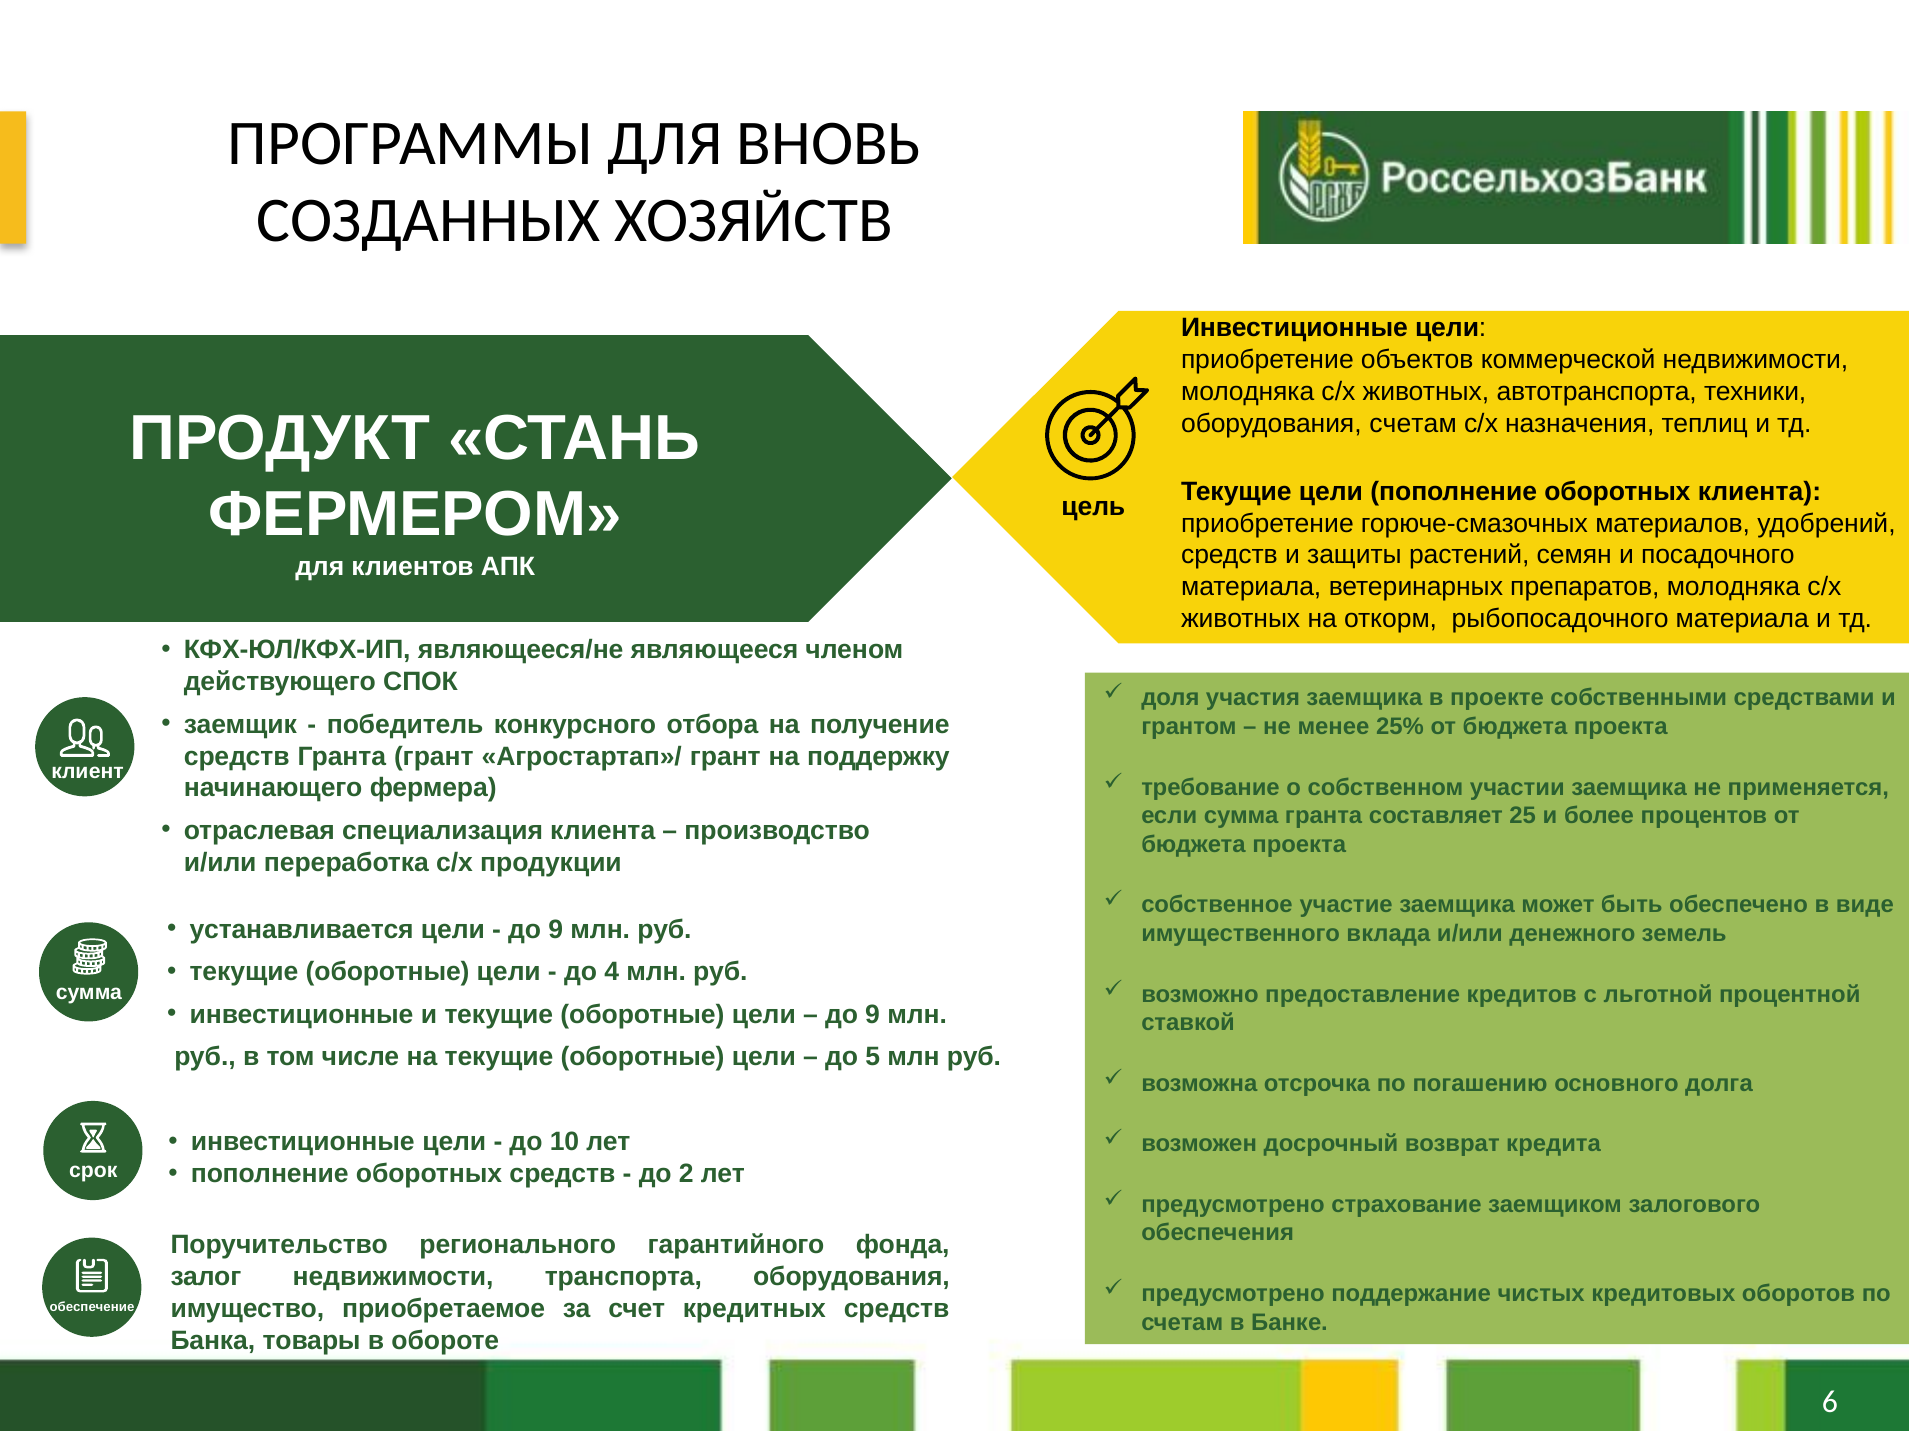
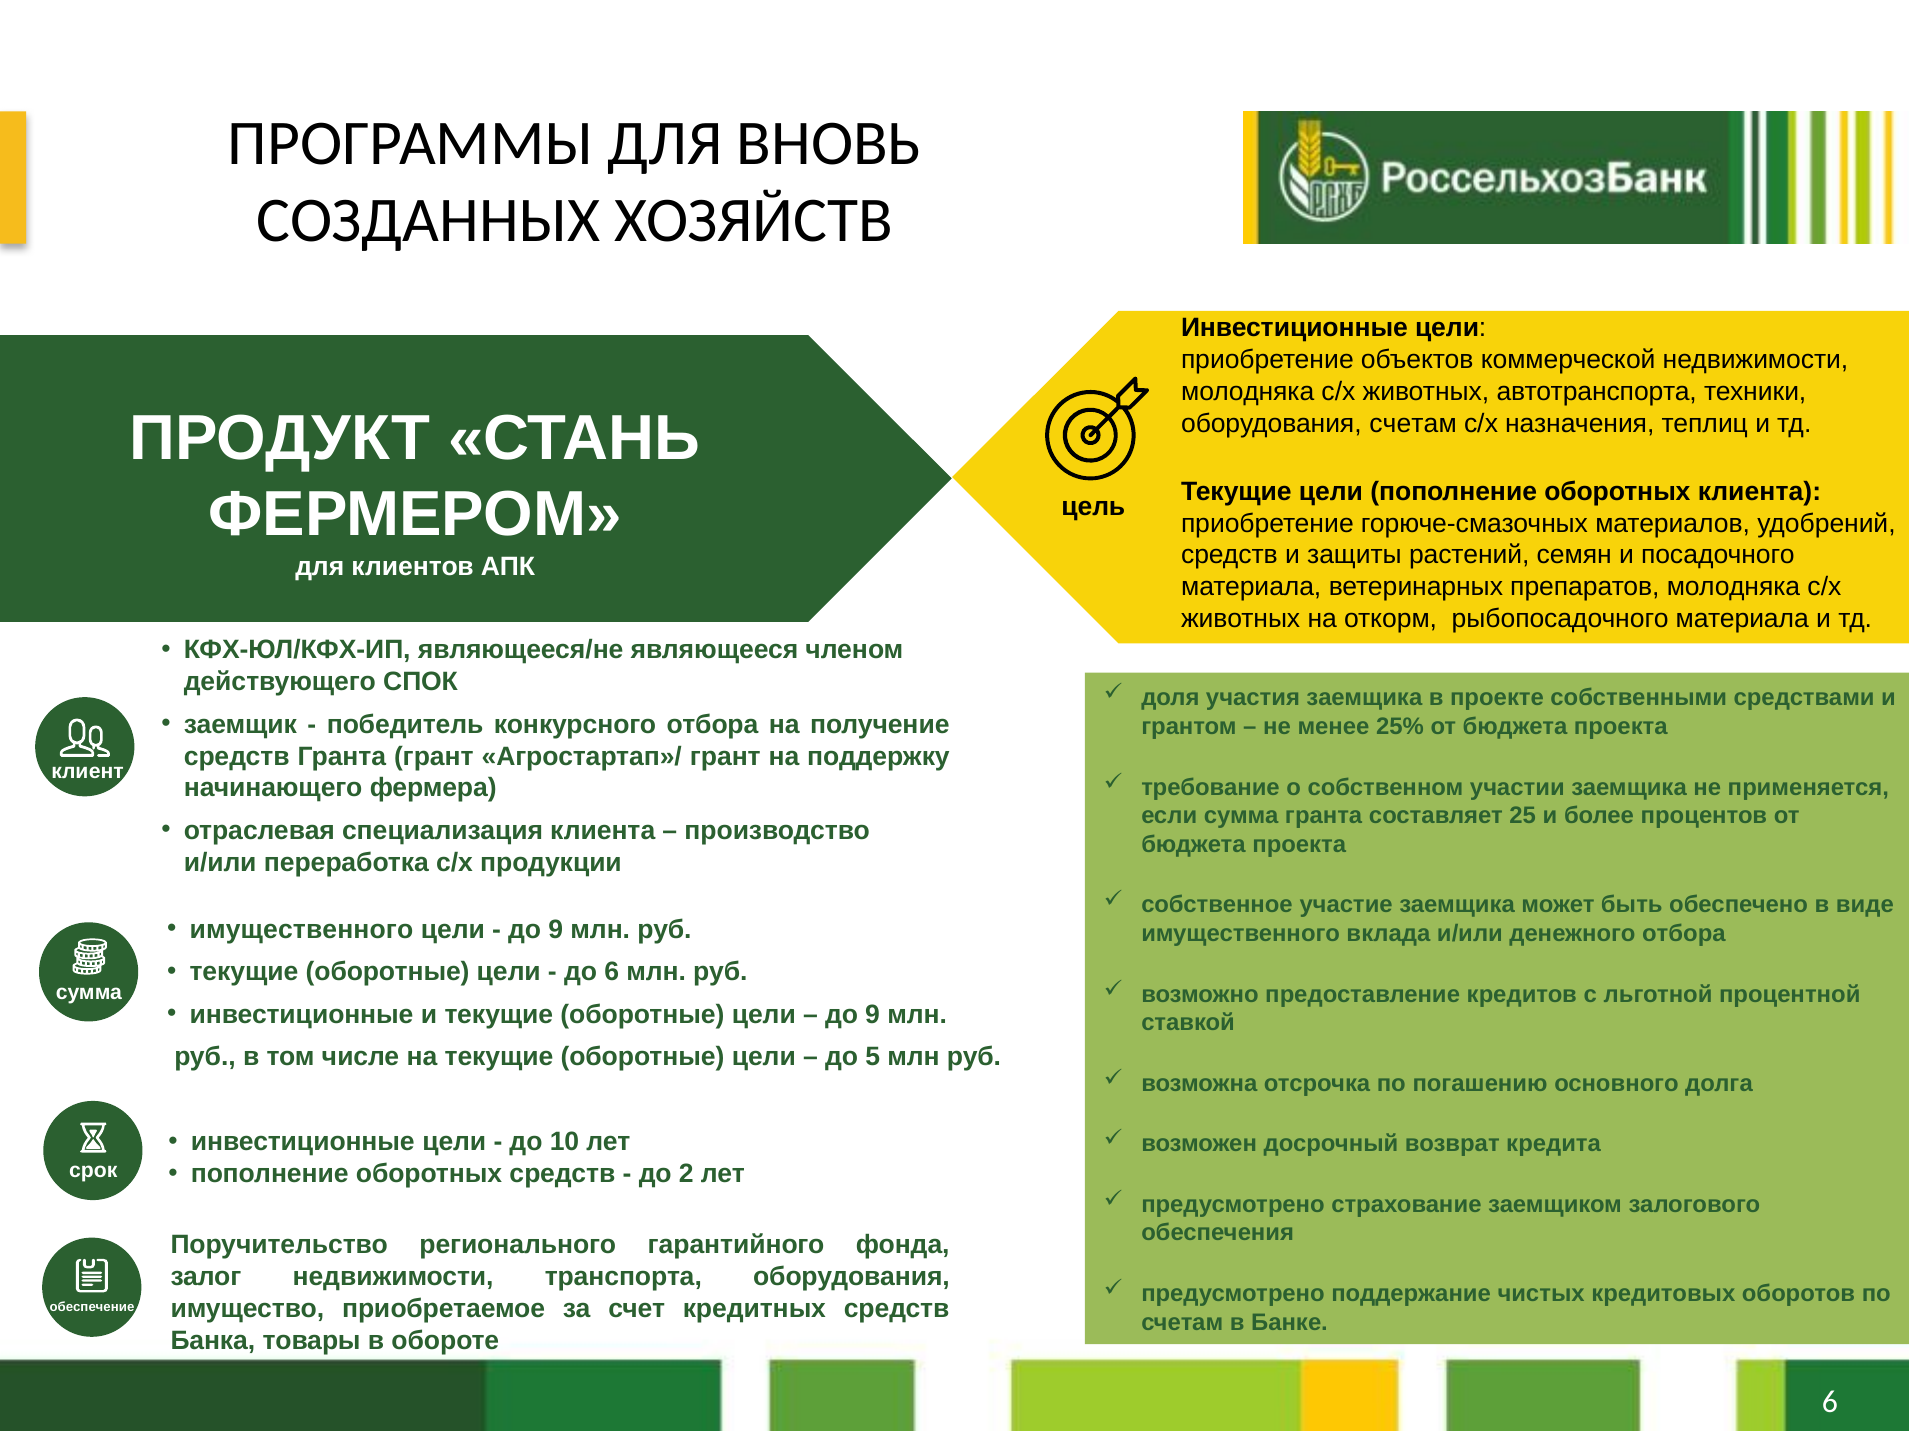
устанавливается: устанавливается -> имущественного (301, 930)
денежного земель: земель -> отбора (1684, 934)
до 4: 4 -> 6 (612, 972)
